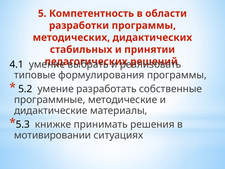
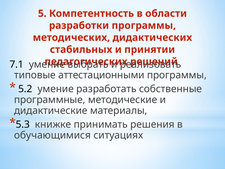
4.1: 4.1 -> 7.1 (17, 64)
формулирования: формулирования -> аттестационными (101, 75)
мотивировании: мотивировании -> обучающимися (52, 135)
